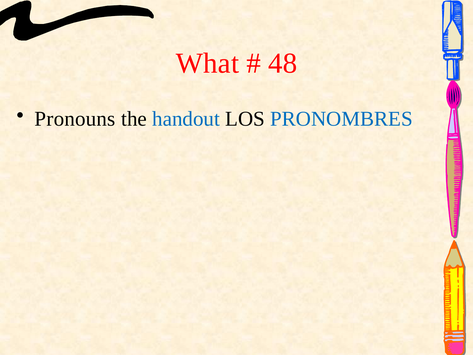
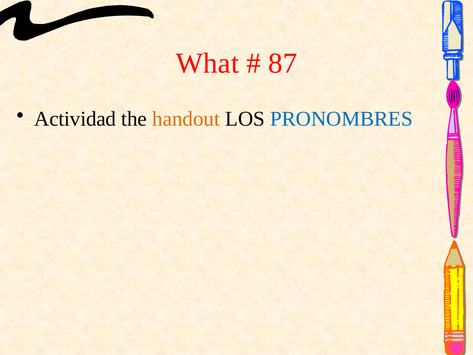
48: 48 -> 87 (283, 63)
Pronouns: Pronouns -> Actividad (75, 119)
handout colour: blue -> orange (186, 119)
